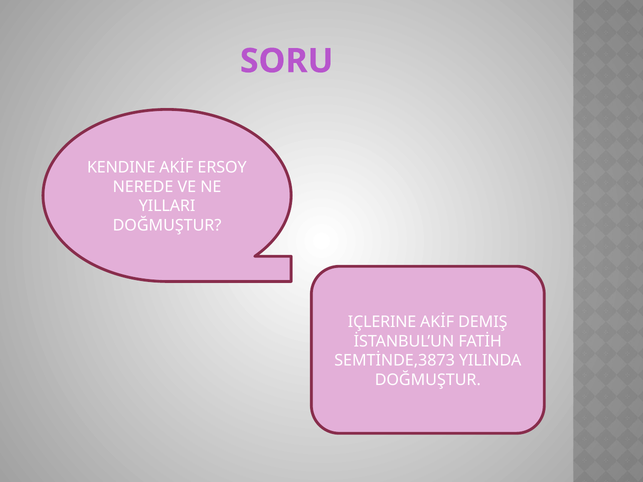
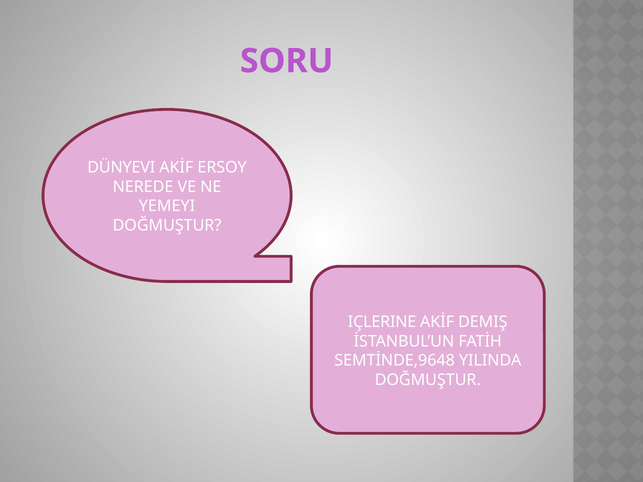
KENDINE: KENDINE -> DÜNYEVI (121, 168)
YILLARI: YILLARI -> YEMEYI (167, 206)
SEMTİNDE,3873: SEMTİNDE,3873 -> SEMTİNDE,9648 (395, 361)
